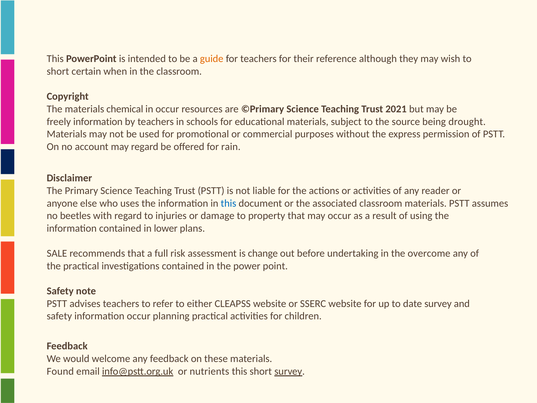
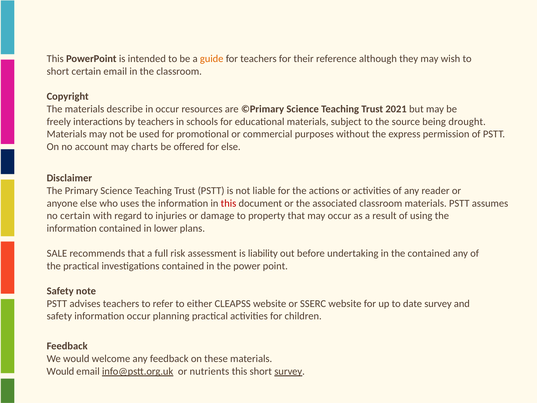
certain when: when -> email (115, 71)
chemical: chemical -> describe (125, 109)
freely information: information -> interactions (98, 121)
may regard: regard -> charts (145, 147)
for rain: rain -> else (231, 147)
this colour: blue -> red (229, 203)
no beetles: beetles -> certain (75, 216)
change: change -> liability (263, 253)
the overcome: overcome -> contained (429, 253)
Found: Found -> Would (60, 371)
